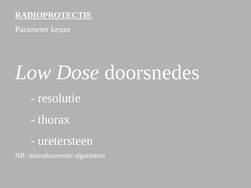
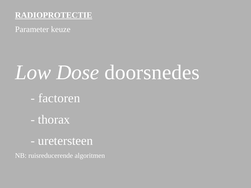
resolutie: resolutie -> factoren (59, 98)
